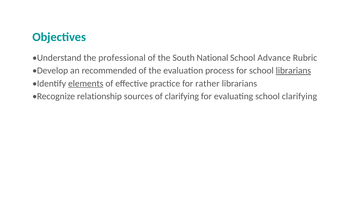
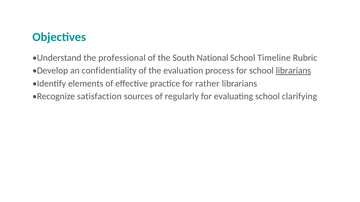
Advance: Advance -> Timeline (274, 58)
recommended: recommended -> confidentiality (109, 71)
elements underline: present -> none (86, 84)
relationship: relationship -> satisfaction (99, 97)
of clarifying: clarifying -> regularly (182, 97)
